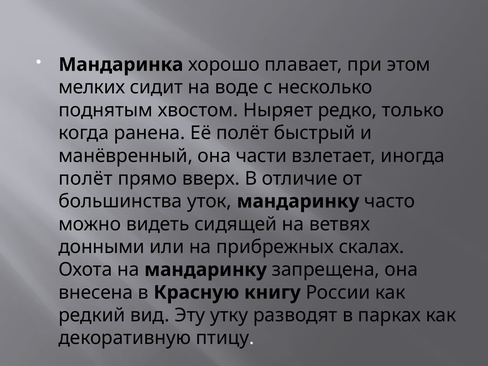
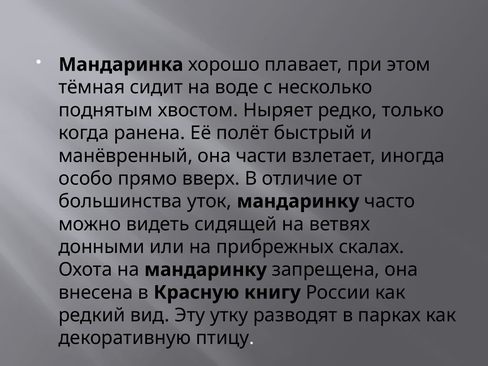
мелких: мелких -> тёмная (92, 87)
полёт: полёт -> особо (86, 179)
